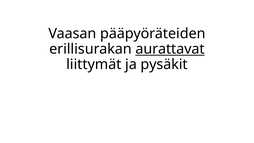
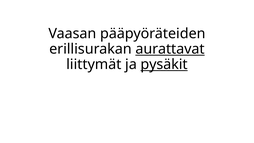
pysäkit underline: none -> present (164, 64)
